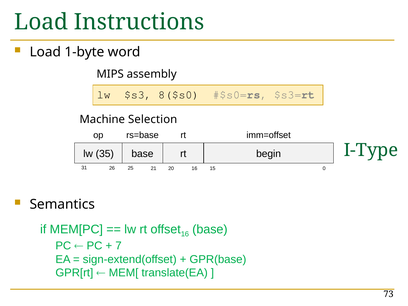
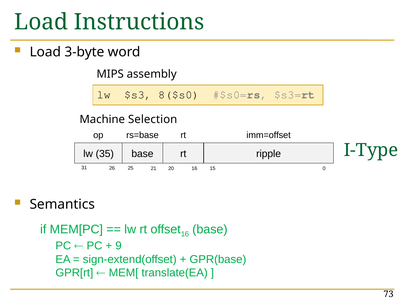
1-byte: 1-byte -> 3-byte (84, 52)
begin: begin -> ripple (269, 154)
7: 7 -> 9 (118, 246)
